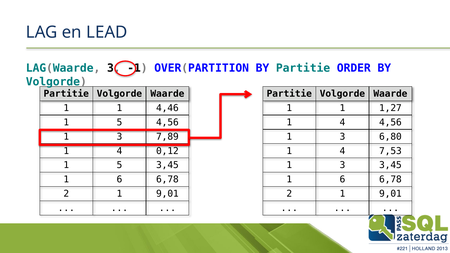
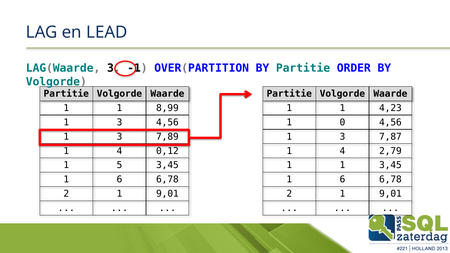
4,46: 4,46 -> 8,99 (167, 108)
1,27: 1,27 -> 4,23 (390, 108)
5: 5 -> 3 (119, 122)
4: 4 -> 0 (342, 122)
6,80: 6,80 -> 7,87 (390, 137)
7,53: 7,53 -> 2,79 (390, 151)
3: 3 -> 1 (342, 165)
